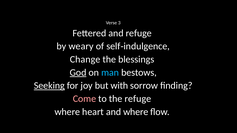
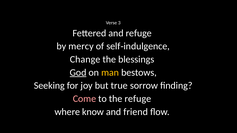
weary: weary -> mercy (81, 46)
man colour: light blue -> yellow (110, 73)
Seeking underline: present -> none (49, 86)
with: with -> true (119, 86)
heart: heart -> know (93, 112)
and where: where -> friend (136, 112)
